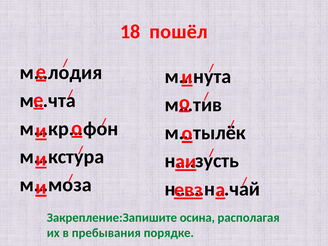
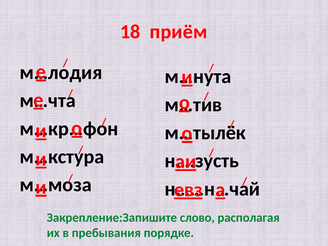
пошёл: пошёл -> приём (179, 32)
осина: осина -> слово (197, 218)
